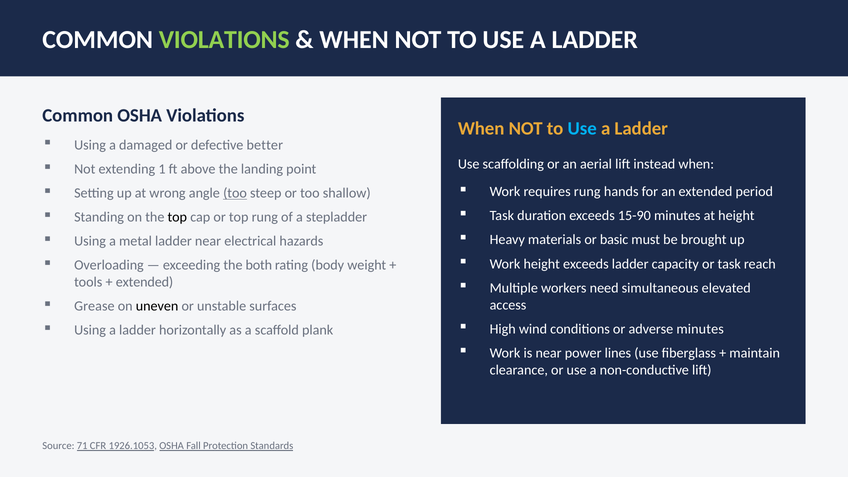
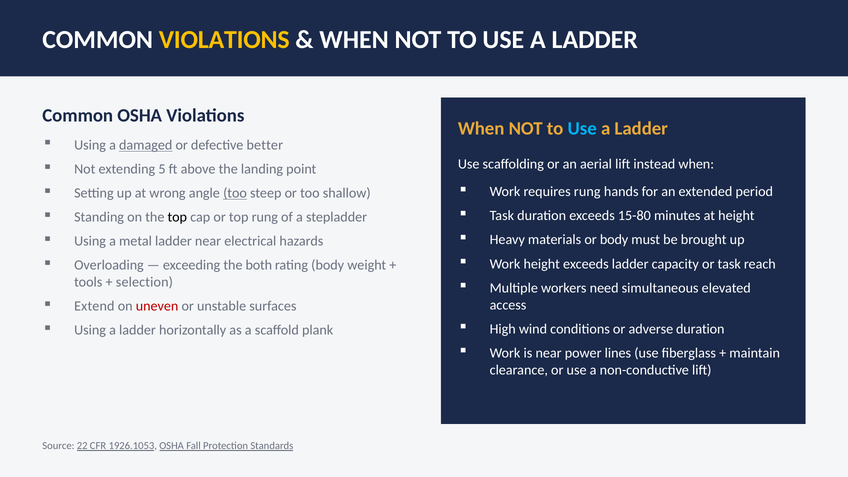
VIOLATIONS colour: light green -> yellow (224, 40)
damaged underline: none -> present (146, 145)
1: 1 -> 5 (162, 169)
15-90: 15-90 -> 15-80 (634, 216)
or basic: basic -> body (614, 240)
extended: extended -> selection (144, 282)
Grease: Grease -> Extend (94, 306)
uneven colour: black -> red (157, 306)
adverse minutes: minutes -> duration (700, 329)
71: 71 -> 22 (82, 446)
